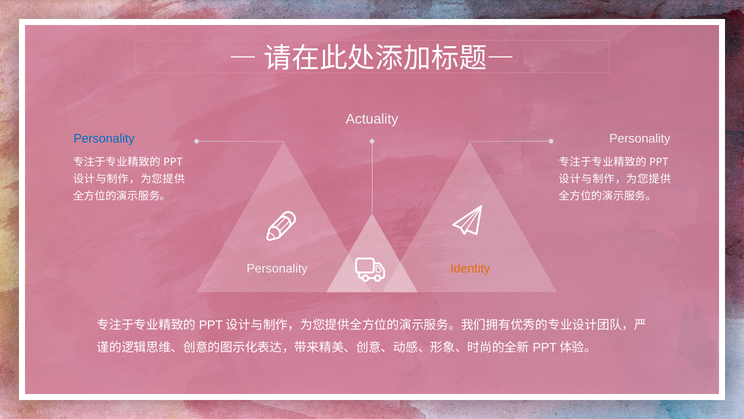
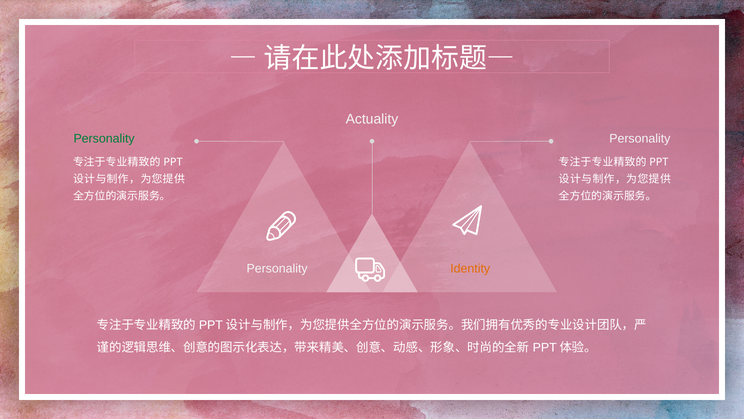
Personality colour: blue -> green (104, 139)
